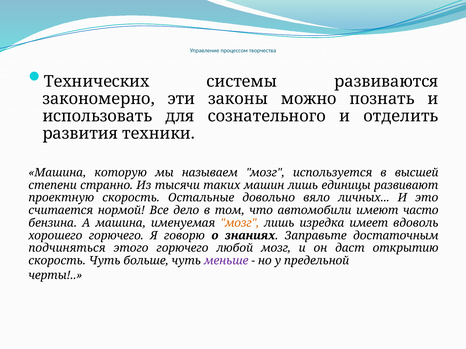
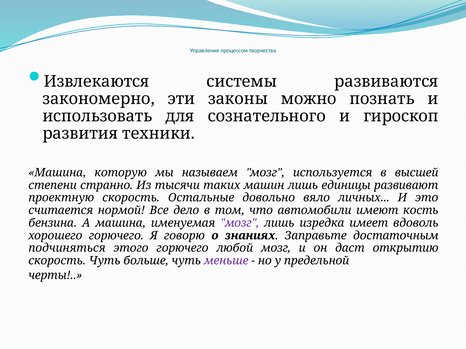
Технических: Технических -> Извлекаются (97, 81)
отделить: отделить -> гироскоп (401, 116)
часто: часто -> кость (421, 211)
мозг colour: orange -> purple (240, 223)
